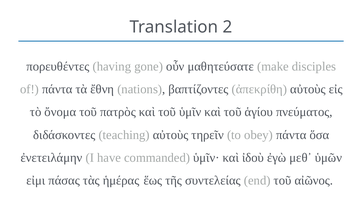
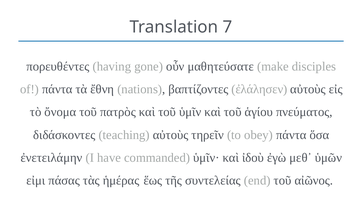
2: 2 -> 7 (227, 27)
ἀπεκρίθη: ἀπεκρίθη -> ἐλάλησεν (259, 89)
